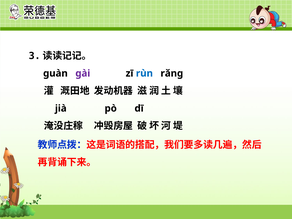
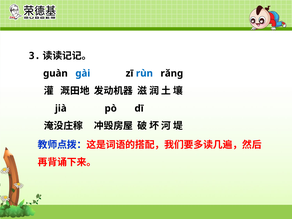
gài colour: purple -> blue (83, 73)
